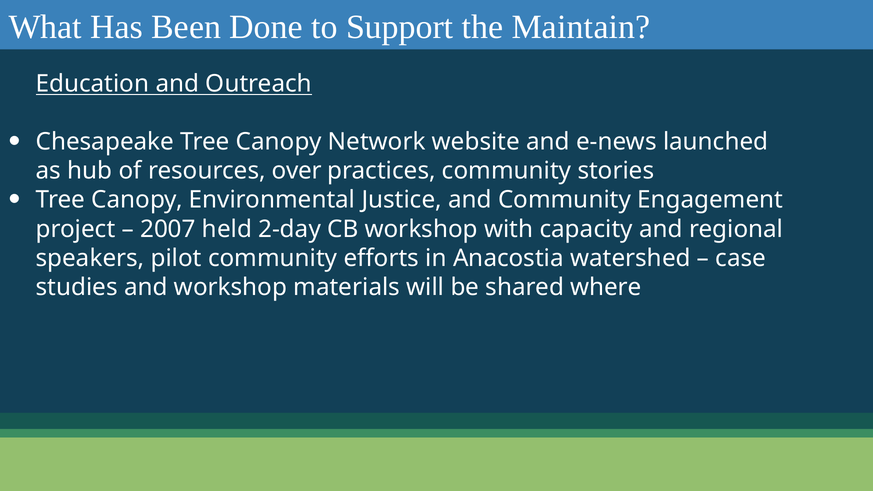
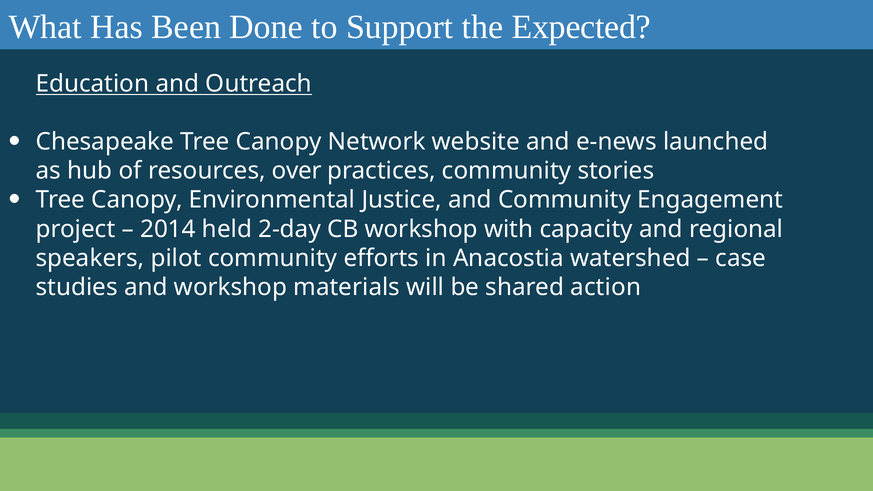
Maintain: Maintain -> Expected (581, 27)
2007: 2007 -> 2014 (168, 229)
where: where -> action (606, 287)
